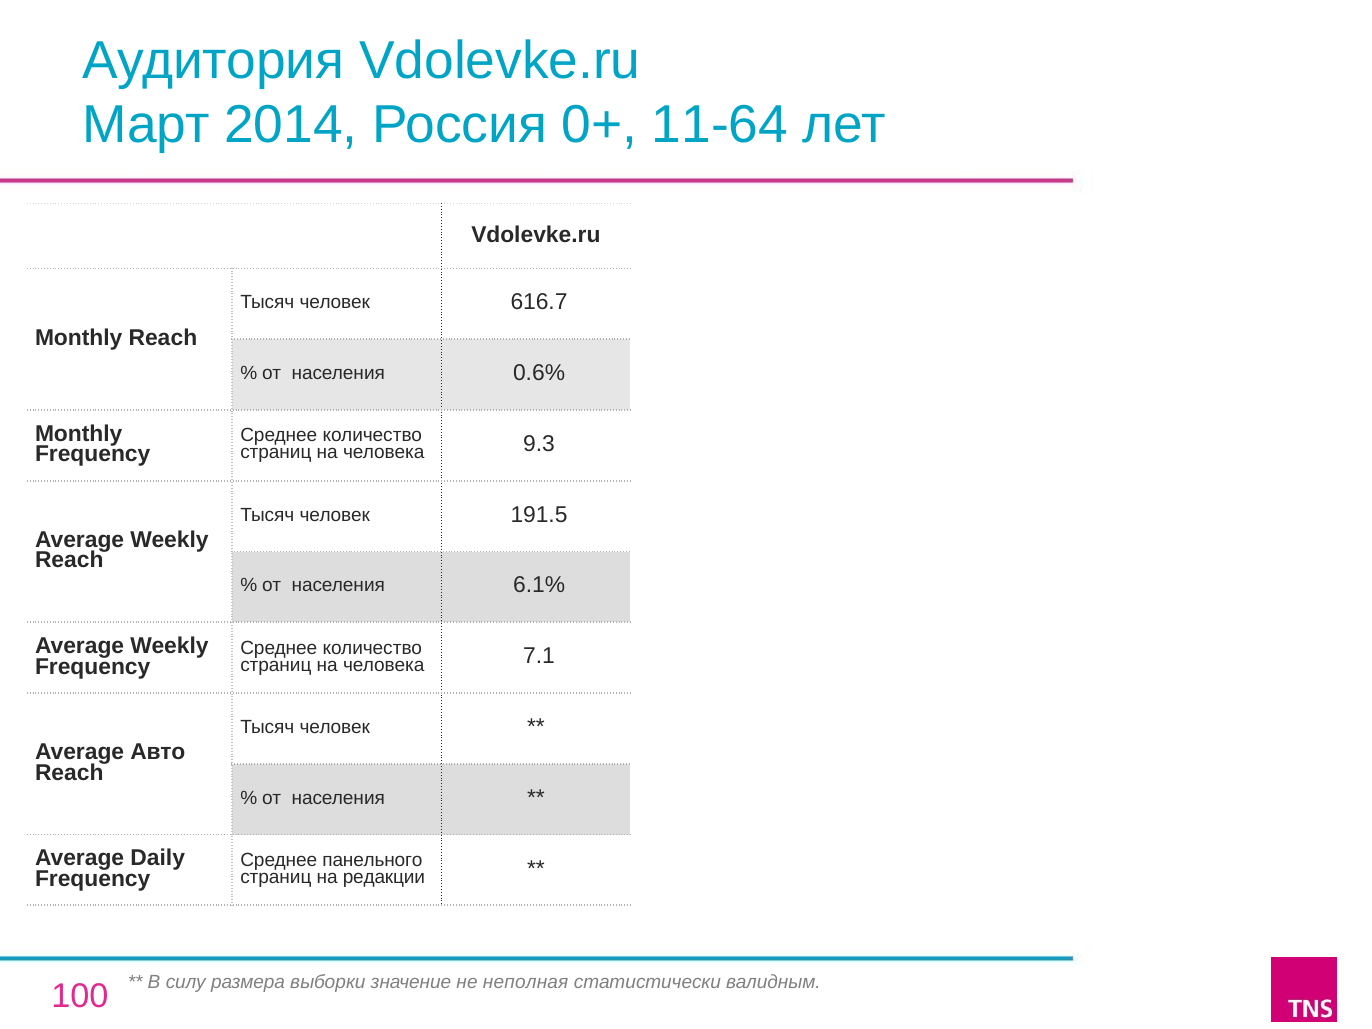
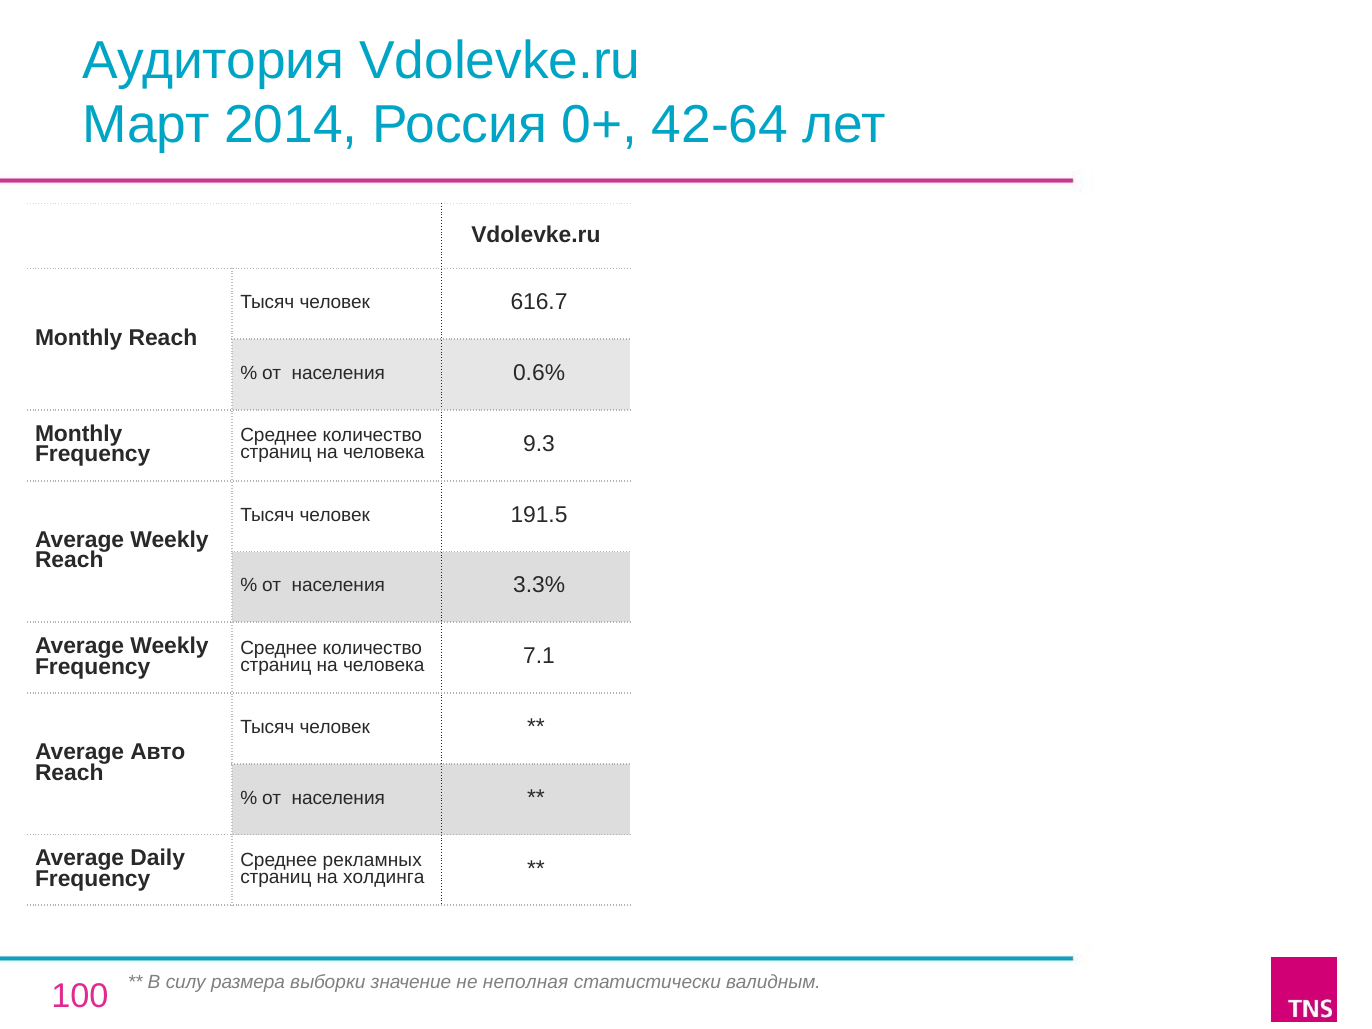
11-64: 11-64 -> 42-64 (720, 125)
6.1%: 6.1% -> 3.3% (539, 585)
панельного: панельного -> рекламных (372, 860)
редакции: редакции -> холдинга (384, 877)
